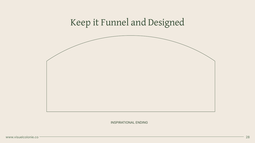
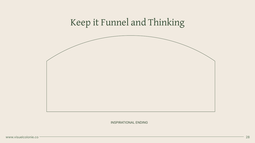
Designed: Designed -> Thinking (166, 22)
